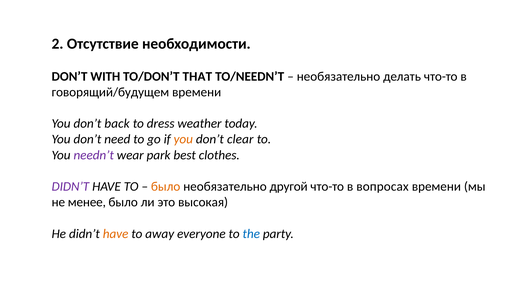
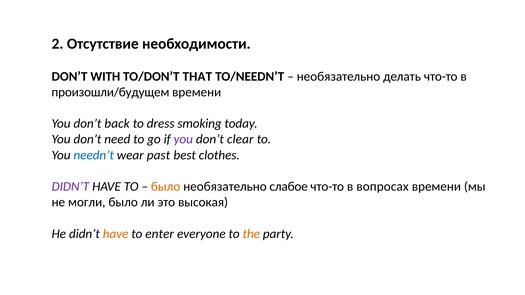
говорящий/будущем: говорящий/будущем -> произошли/будущем (110, 92)
weather: weather -> smoking (200, 124)
you colour: orange -> purple (183, 139)
needn’t colour: purple -> blue (94, 155)
park: park -> past (159, 155)
другой: другой -> слабое (289, 187)
менее: менее -> могли (87, 202)
away: away -> enter (160, 234)
the colour: blue -> orange (251, 234)
